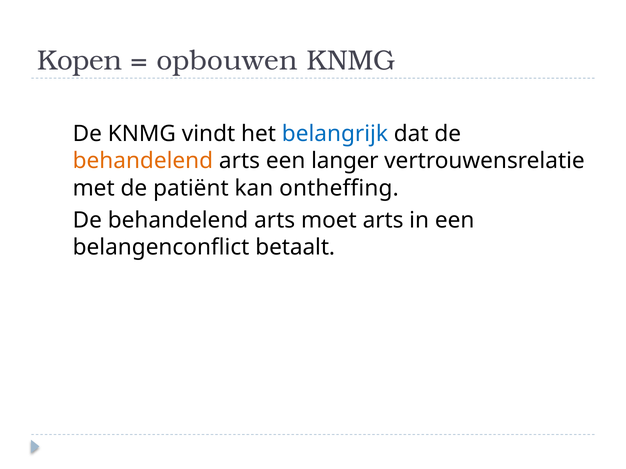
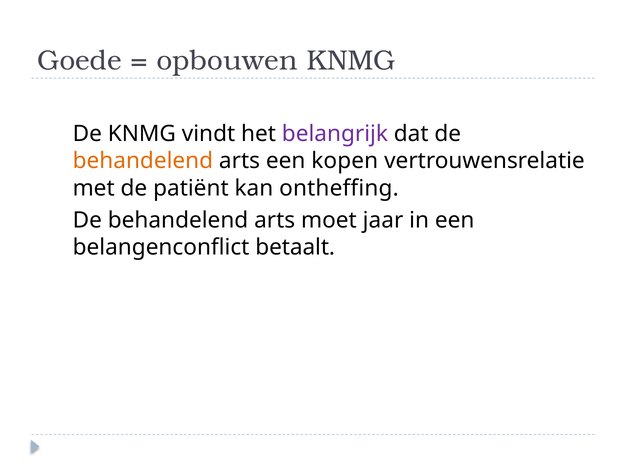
Kopen: Kopen -> Goede (80, 60)
belangrijk colour: blue -> purple (335, 134)
langer: langer -> kopen (345, 161)
moet arts: arts -> jaar (383, 221)
